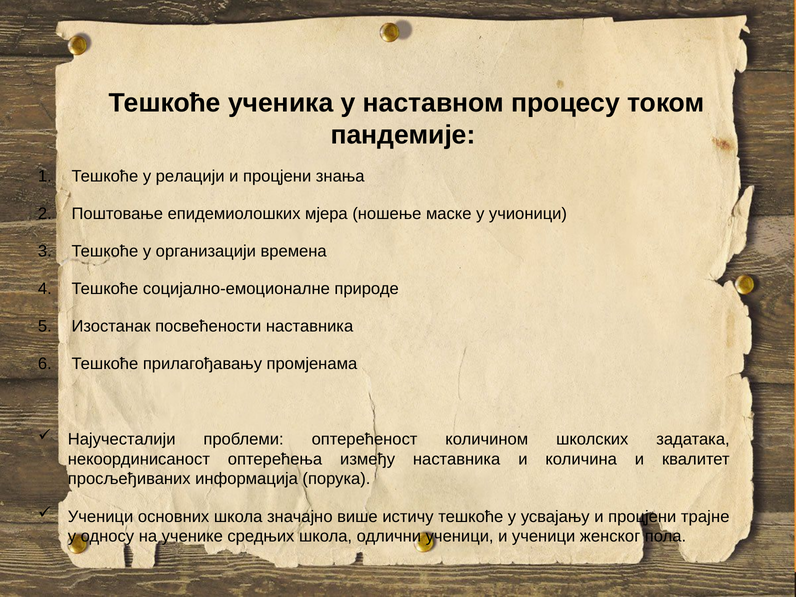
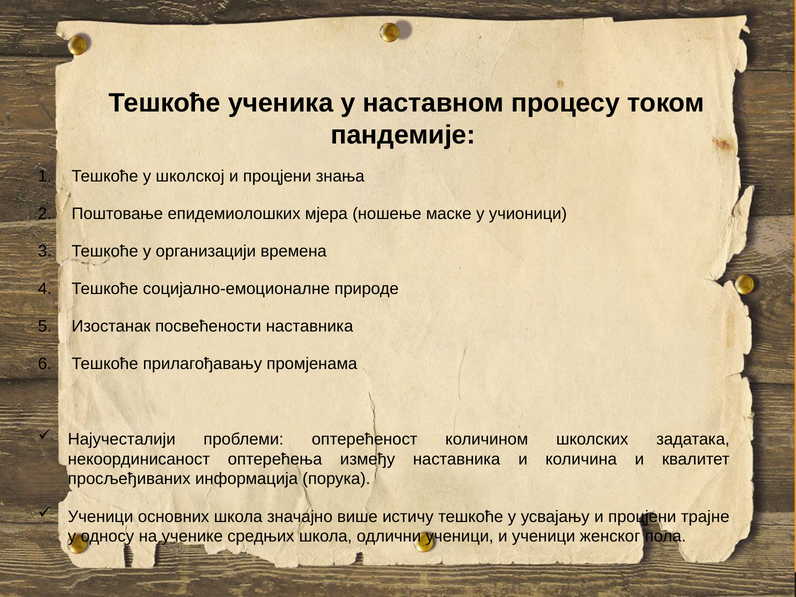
релацији: релацији -> школској (190, 176)
